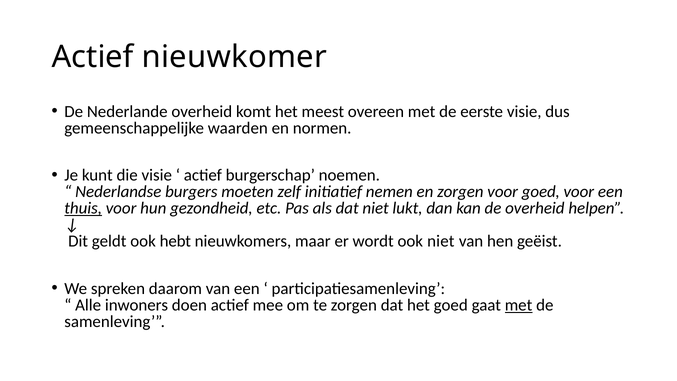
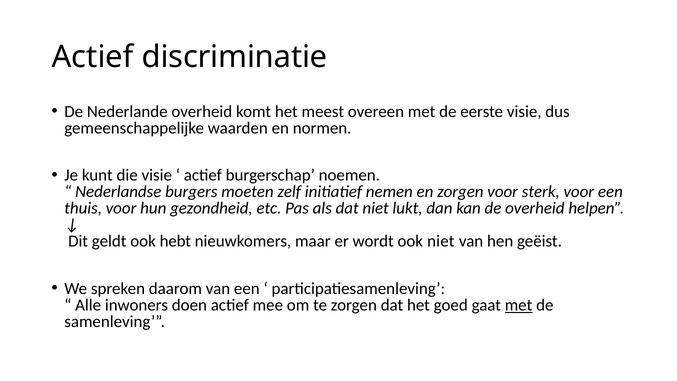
nieuwkomer: nieuwkomer -> discriminatie (235, 57)
voor goed: goed -> sterk (541, 192)
thuis underline: present -> none (83, 208)
